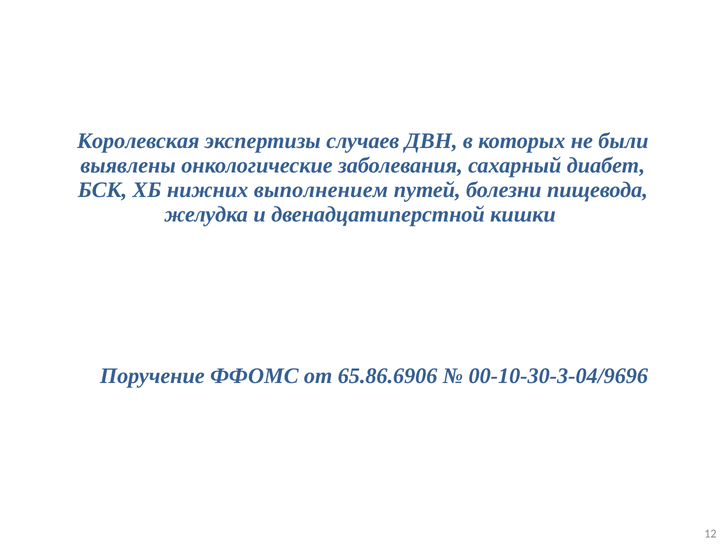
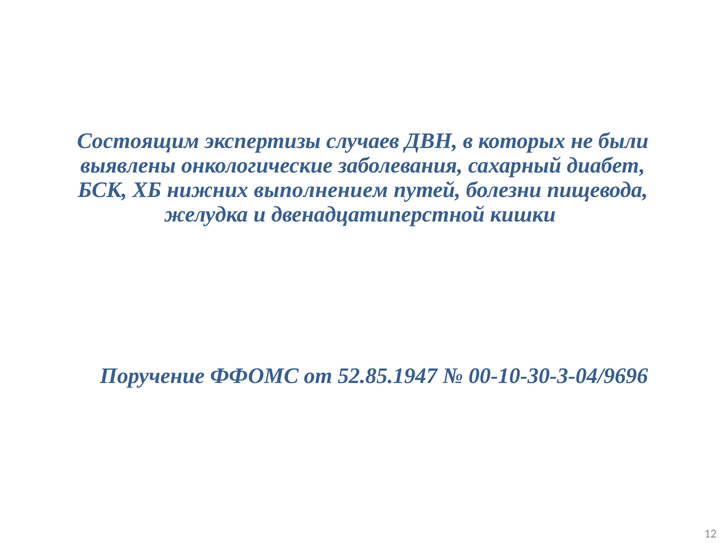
Королевская: Королевская -> Состоящим (138, 141)
65.86.6906: 65.86.6906 -> 52.85.1947 (388, 376)
